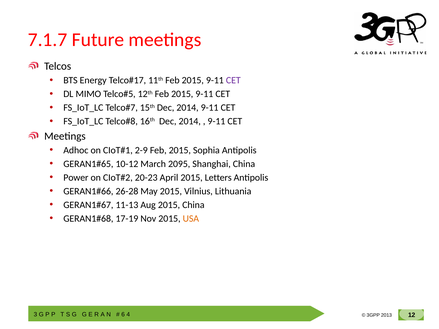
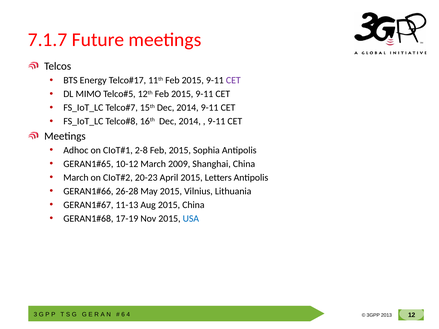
2-9: 2-9 -> 2-8 (141, 150)
2095: 2095 -> 2009 (179, 164)
Power: Power -> March (76, 178)
USA colour: orange -> blue (191, 219)
